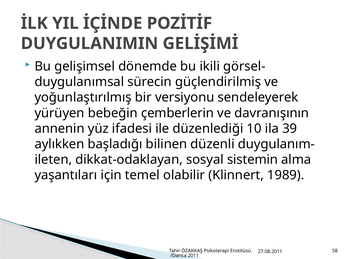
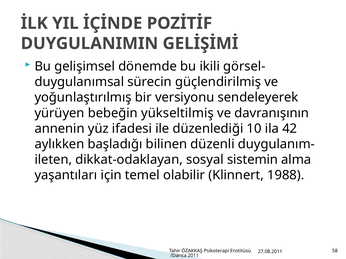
çemberlerin: çemberlerin -> yükseltilmiş (177, 113)
39: 39 -> 42 (290, 129)
1989: 1989 -> 1988 (286, 176)
